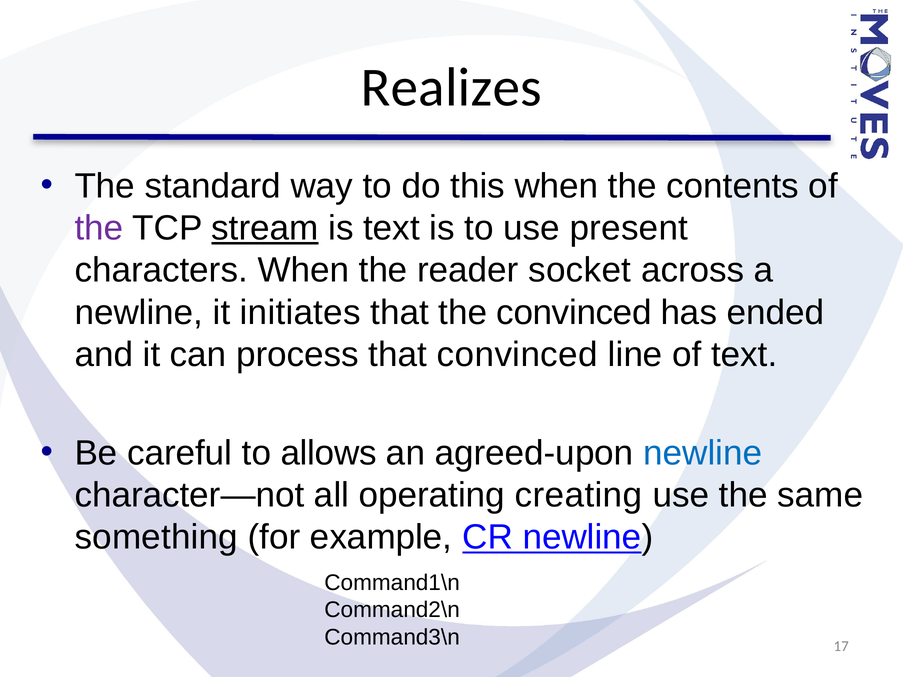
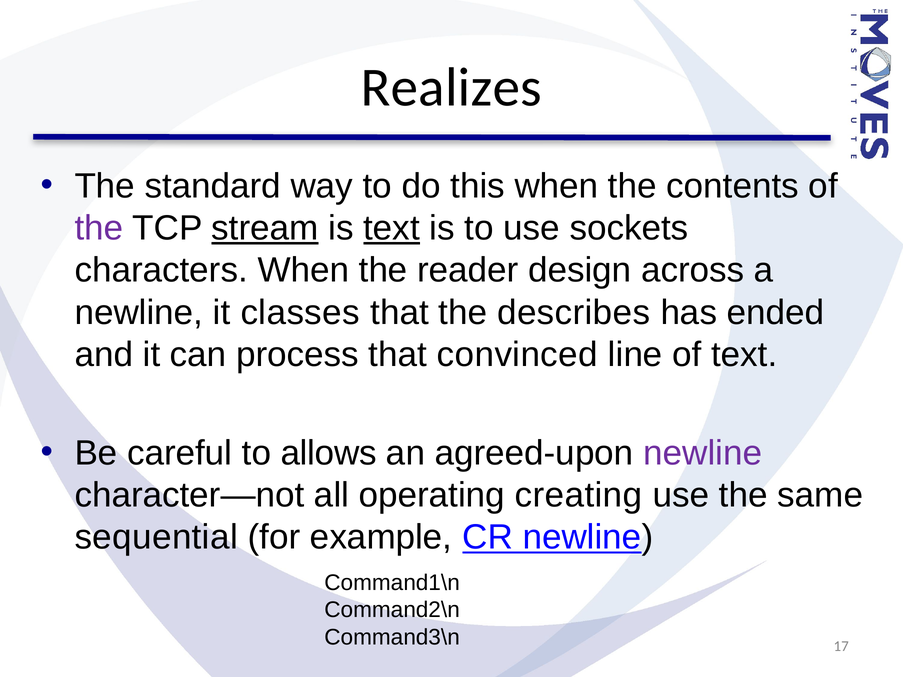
text underline: none -> present (392, 228)
present: present -> sockets (629, 228)
socket: socket -> design (580, 270)
initiates: initiates -> classes (300, 313)
the convinced: convinced -> describes (574, 313)
newline colour: blue -> purple (703, 453)
something: something -> sequential (156, 537)
